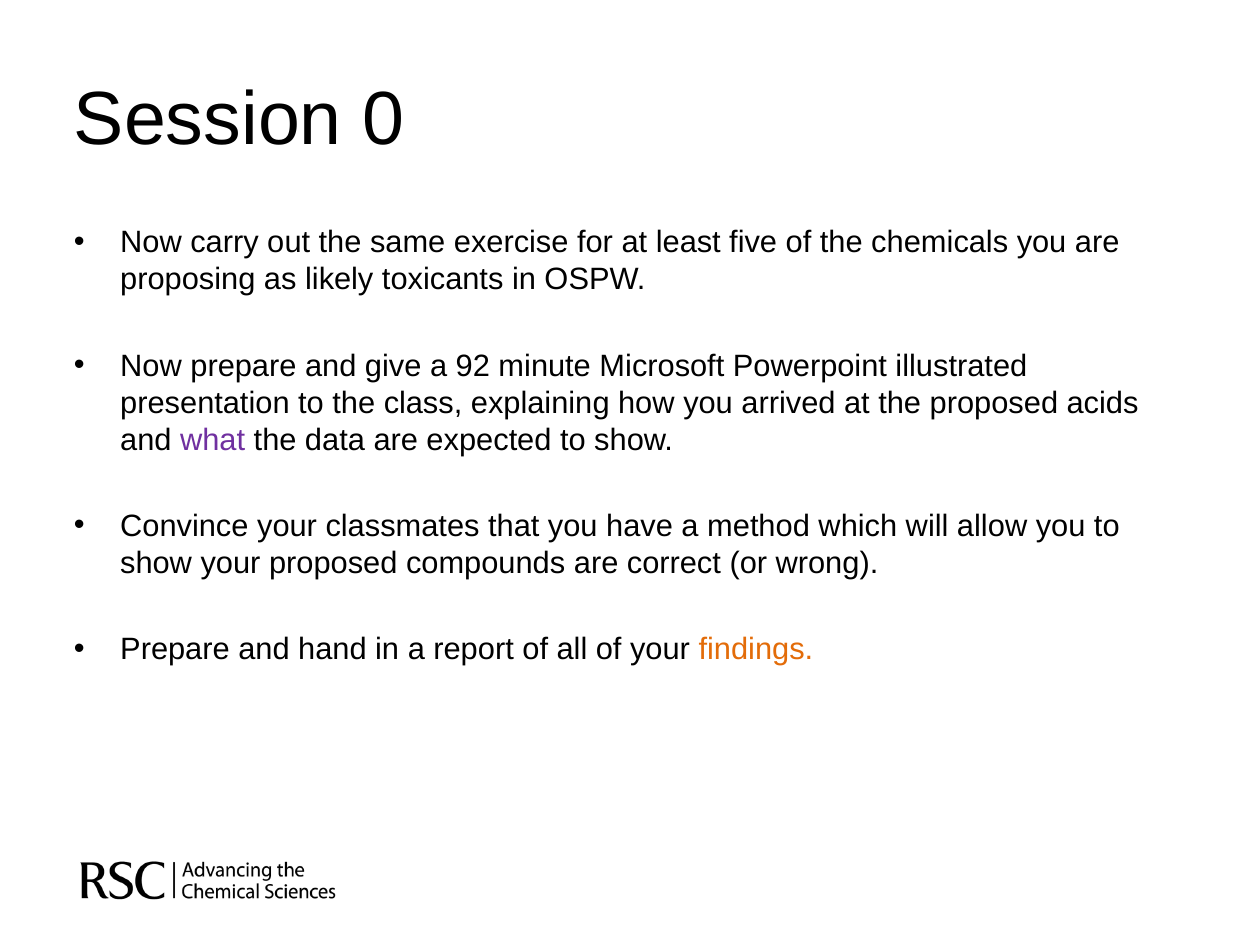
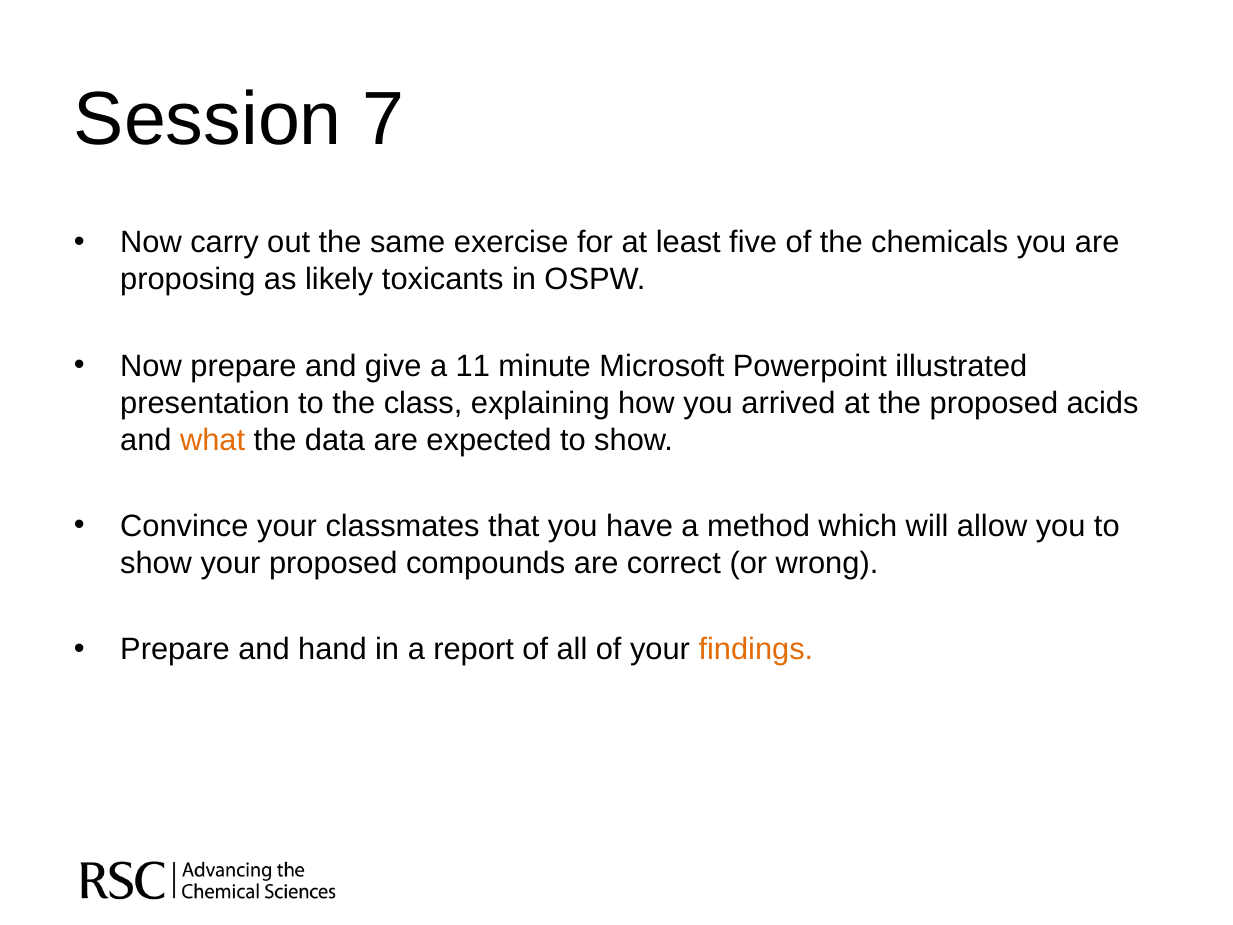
0: 0 -> 7 (384, 119)
92: 92 -> 11 (473, 366)
what colour: purple -> orange (213, 440)
